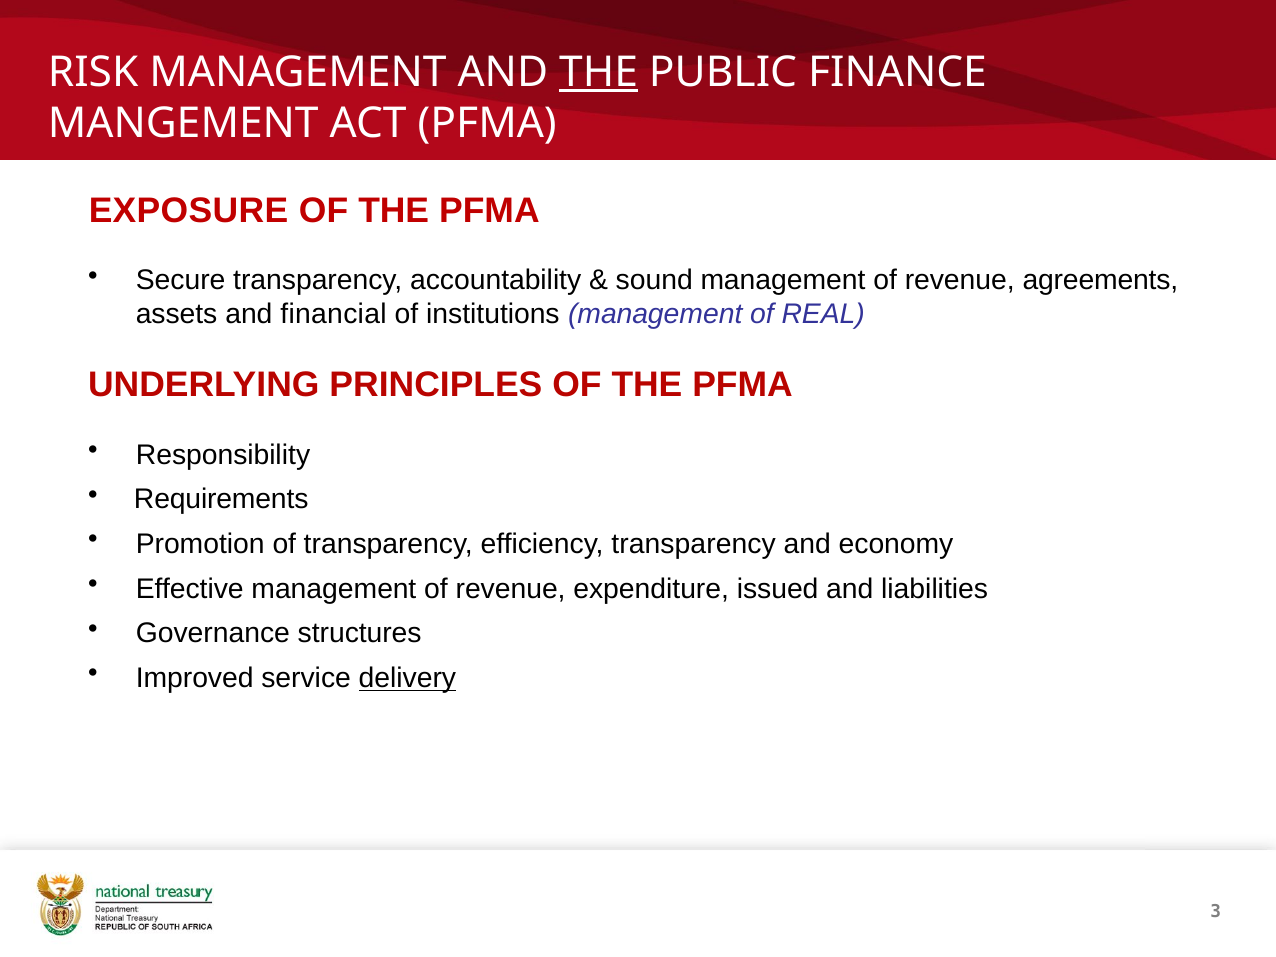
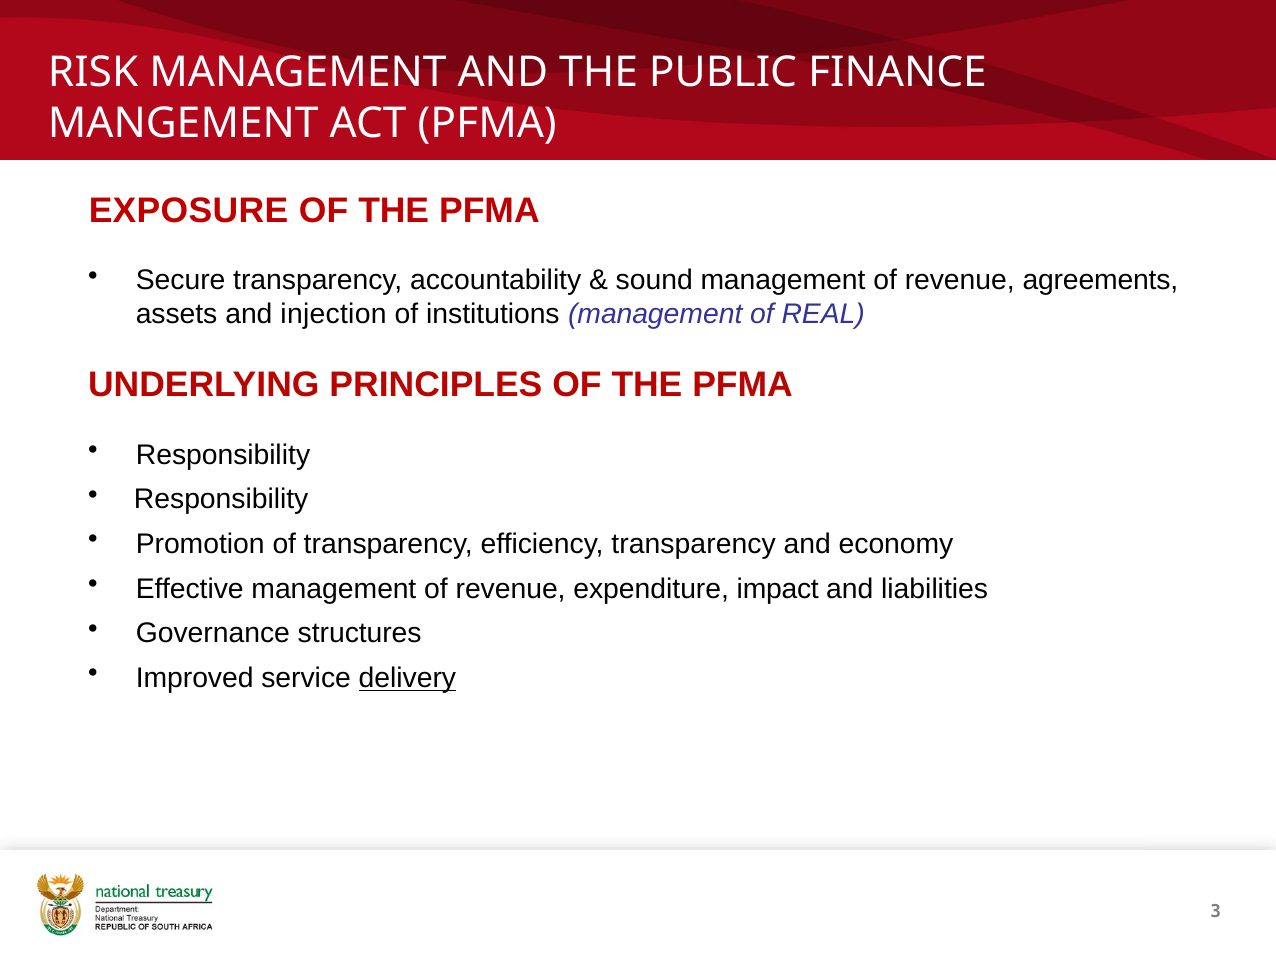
THE underline: present -> none (599, 72)
financial: financial -> injection (334, 315)
Requirements: Requirements -> Responsibility (221, 500)
issued: issued -> impact (778, 589)
